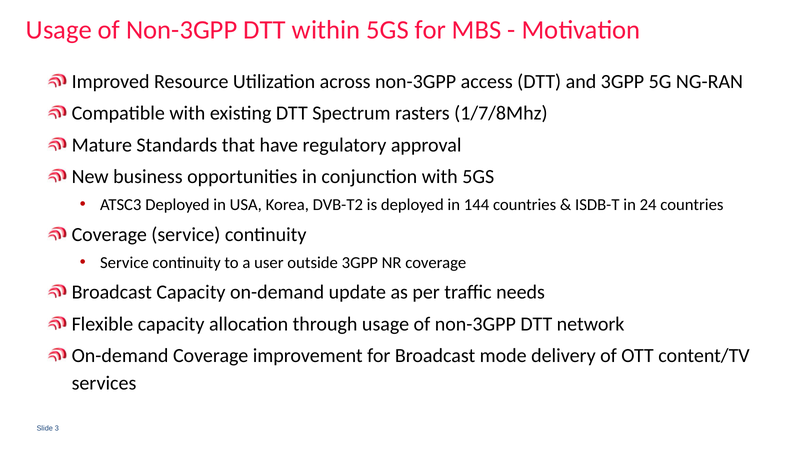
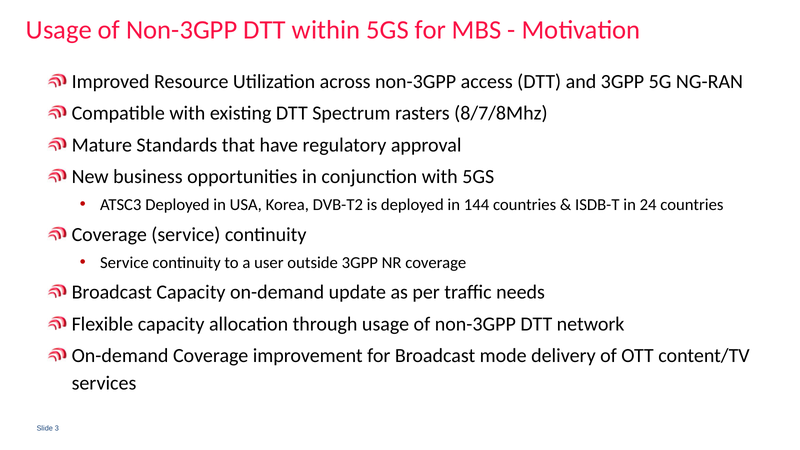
1/7/8Mhz: 1/7/8Mhz -> 8/7/8Mhz (501, 113)
